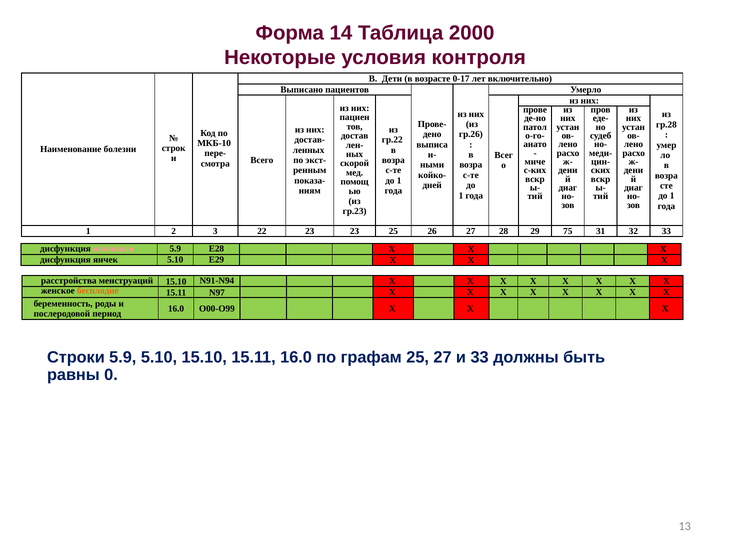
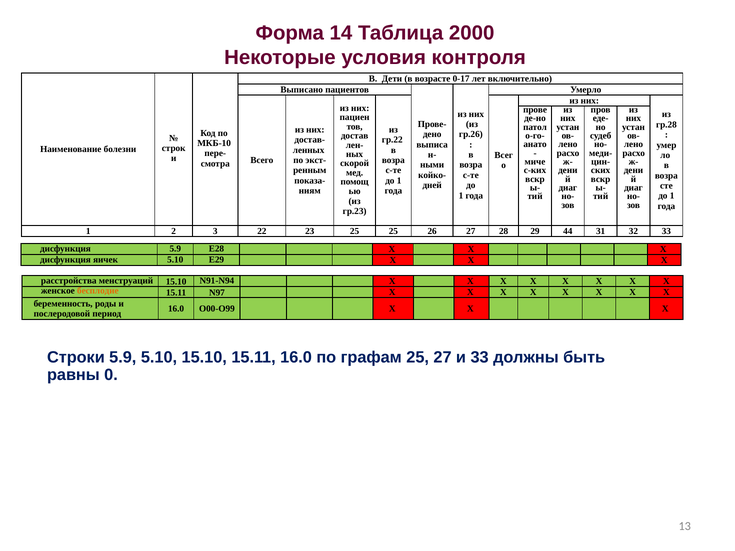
23 23: 23 -> 25 (355, 231)
75: 75 -> 44 (568, 231)
яичников colour: pink -> light green (113, 249)
